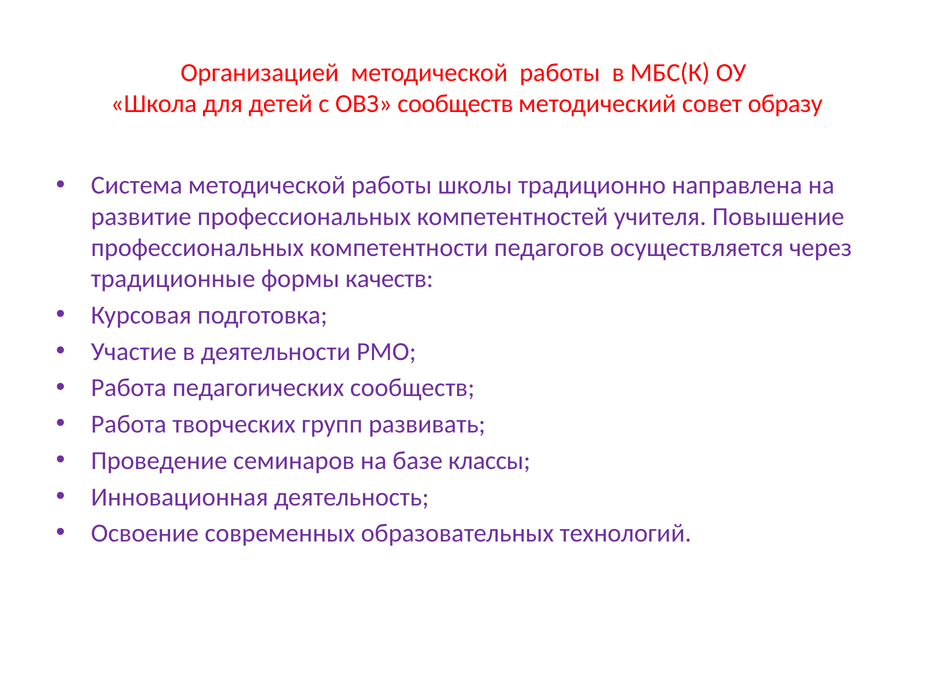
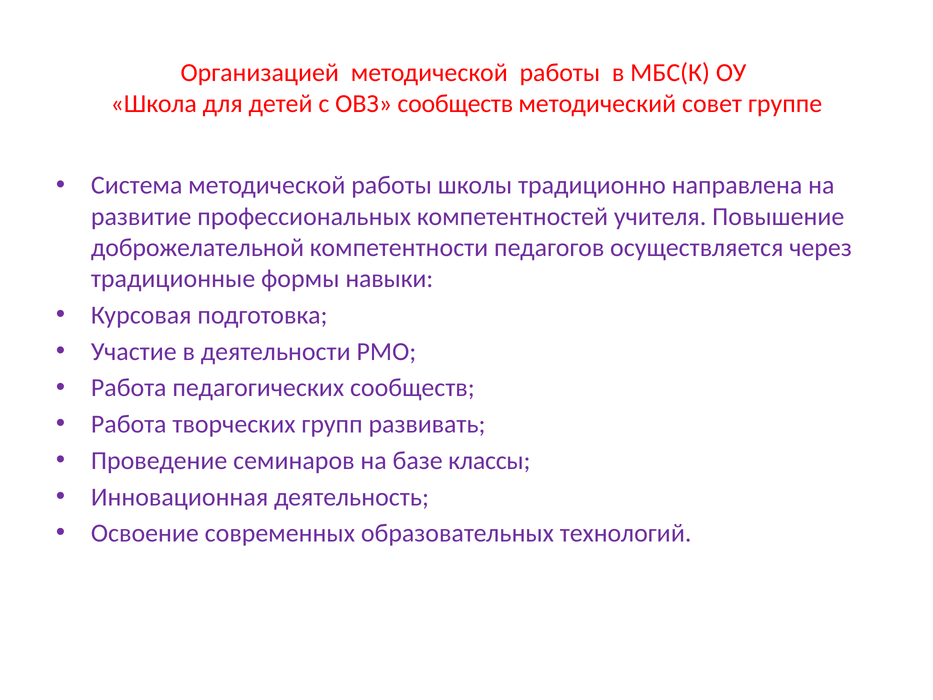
образу: образу -> группе (785, 104)
профессиональных: профессиональных -> доброжелательной (197, 248)
качеств: качеств -> навыки (389, 279)
